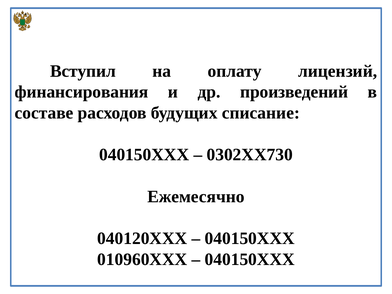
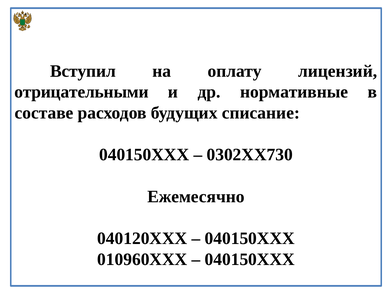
финансирования: финансирования -> отрицательными (82, 92)
произведений: произведений -> нормативные (294, 92)
